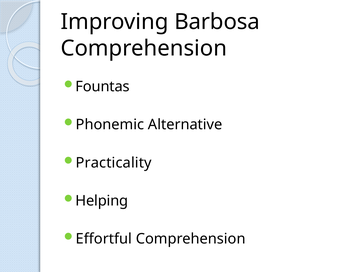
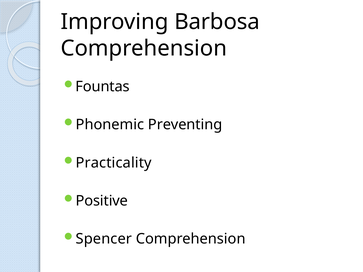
Alternative: Alternative -> Preventing (185, 125)
Helping: Helping -> Positive (102, 201)
Effortful: Effortful -> Spencer (104, 239)
